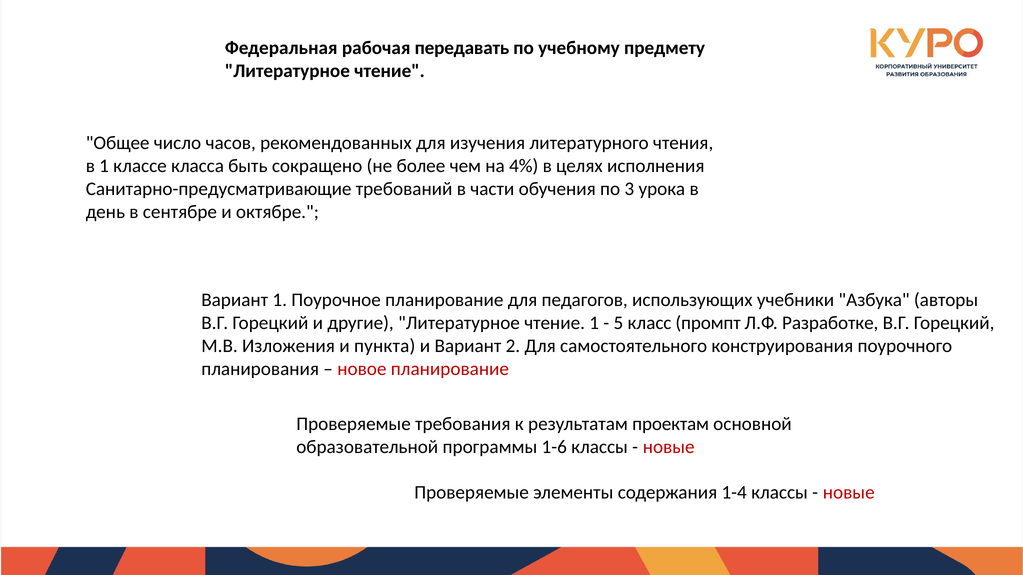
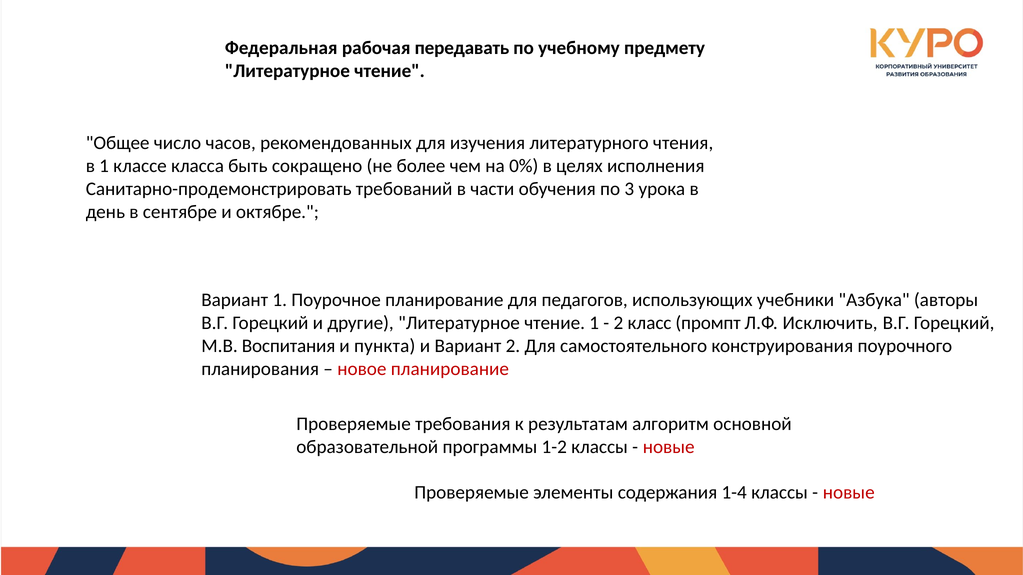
4%: 4% -> 0% (524, 166)
Санитарно-предусматривающие: Санитарно-предусматривающие -> Санитарно-продемонстрировать (219, 189)
5: 5 -> 2 (618, 323)
Разработке: Разработке -> Исключить (830, 323)
Изложения: Изложения -> Воспитания (289, 346)
проектам: проектам -> алгоритм (671, 424)
1-6: 1-6 -> 1-2 (554, 447)
